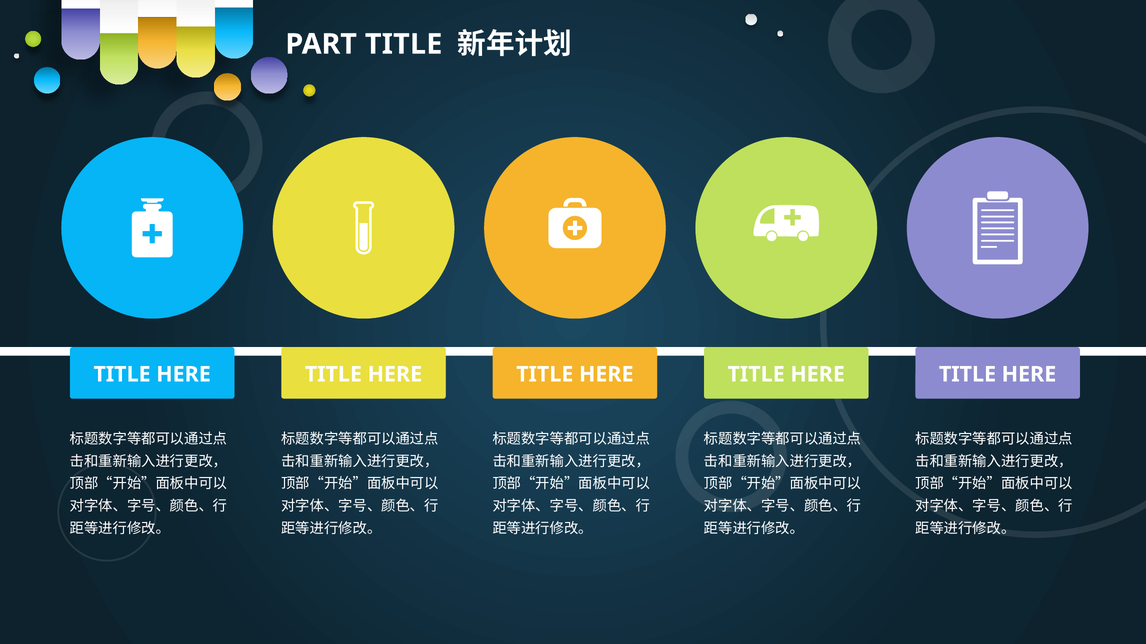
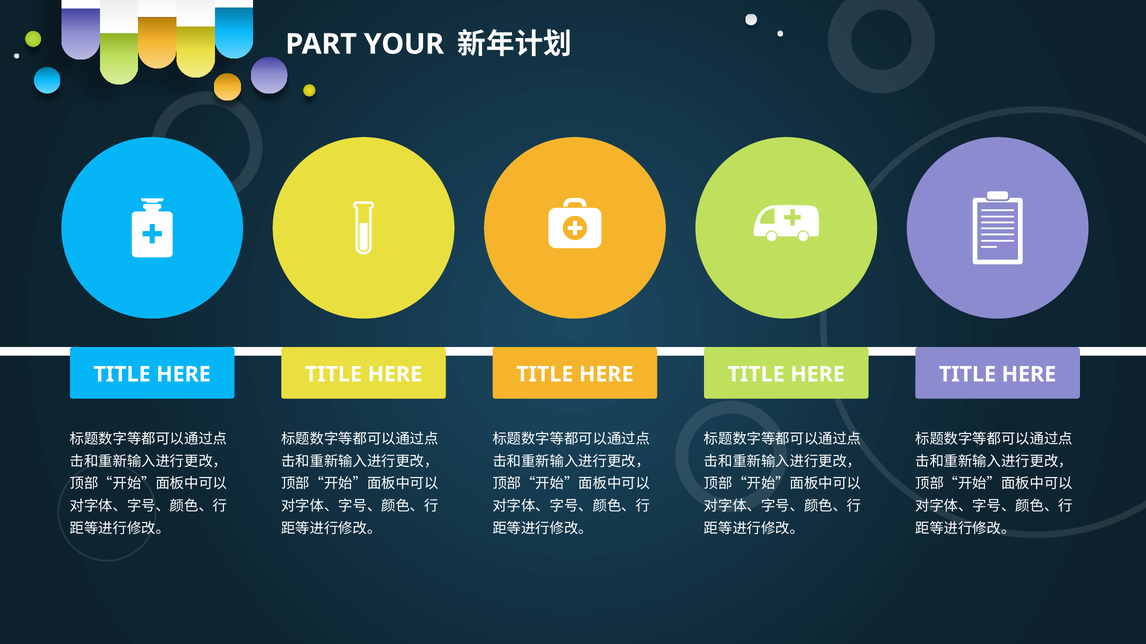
PART TITLE: TITLE -> YOUR (404, 44)
